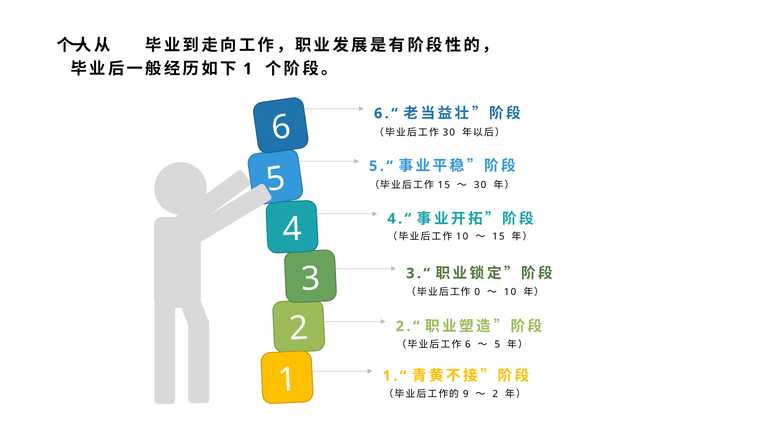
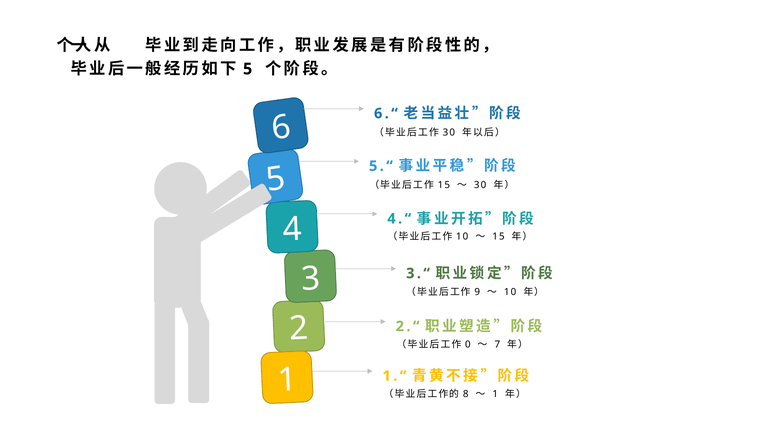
1: 1 -> 5 (248, 69)
0: 0 -> 9 (477, 292)
6: 6 -> 0 (468, 344)
5: 5 -> 7 (497, 344)
9: 9 -> 8 (466, 394)
2: 2 -> 1 (495, 394)
